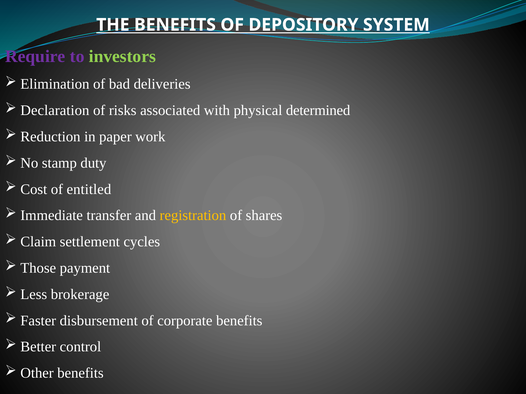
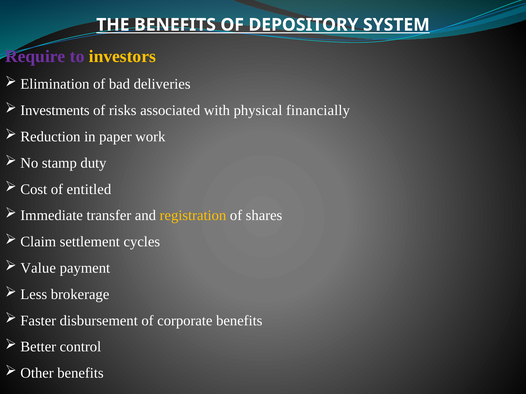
investors colour: light green -> yellow (122, 56)
Declaration: Declaration -> Investments (55, 111)
determined: determined -> financially (318, 111)
Those: Those -> Value (38, 268)
